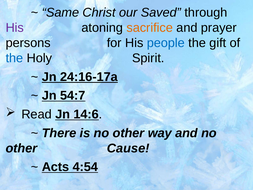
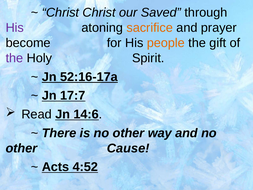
Same: Same -> Christ (60, 13)
persons: persons -> become (28, 43)
people colour: blue -> orange (166, 43)
the colour: blue -> purple (14, 58)
24:16-17a: 24:16-17a -> 52:16-17a (89, 77)
54:7: 54:7 -> 17:7 (73, 95)
4:54: 4:54 -> 4:52 (85, 167)
